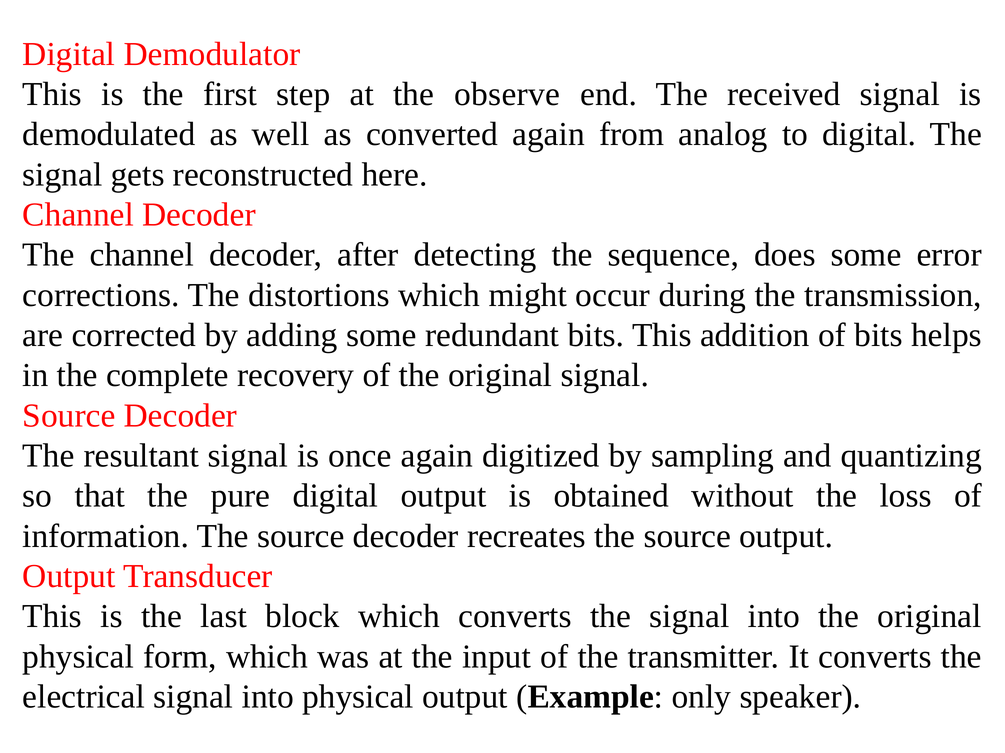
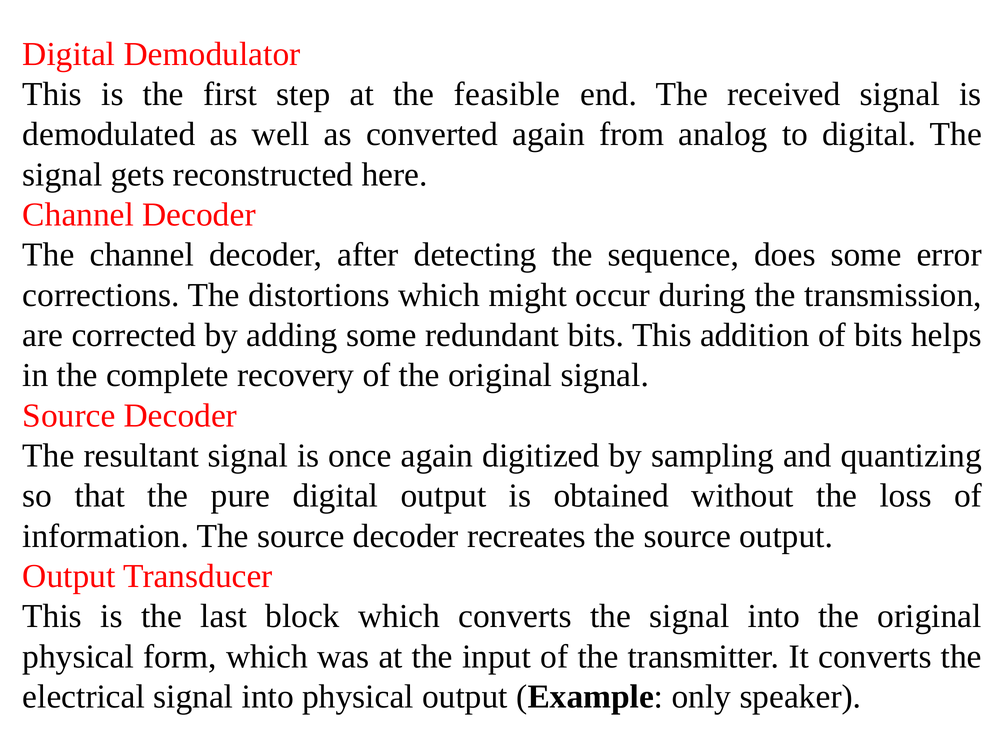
observe: observe -> feasible (507, 94)
